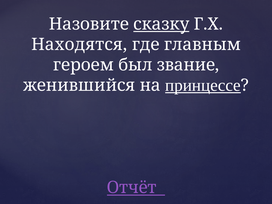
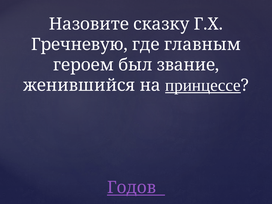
сказку underline: present -> none (161, 24)
Находятся: Находятся -> Гречневую (79, 45)
Отчёт: Отчёт -> Годов (132, 187)
